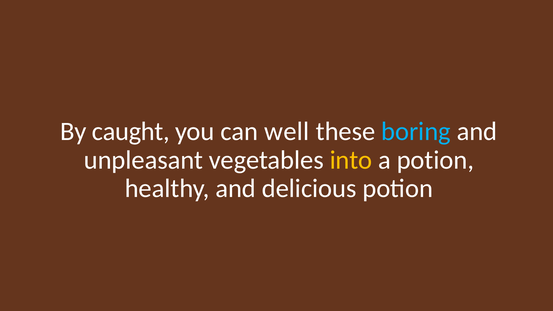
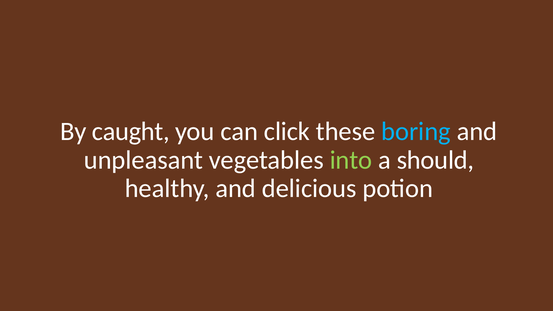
well: well -> click (287, 131)
into colour: yellow -> light green (351, 160)
a potion: potion -> should (435, 160)
